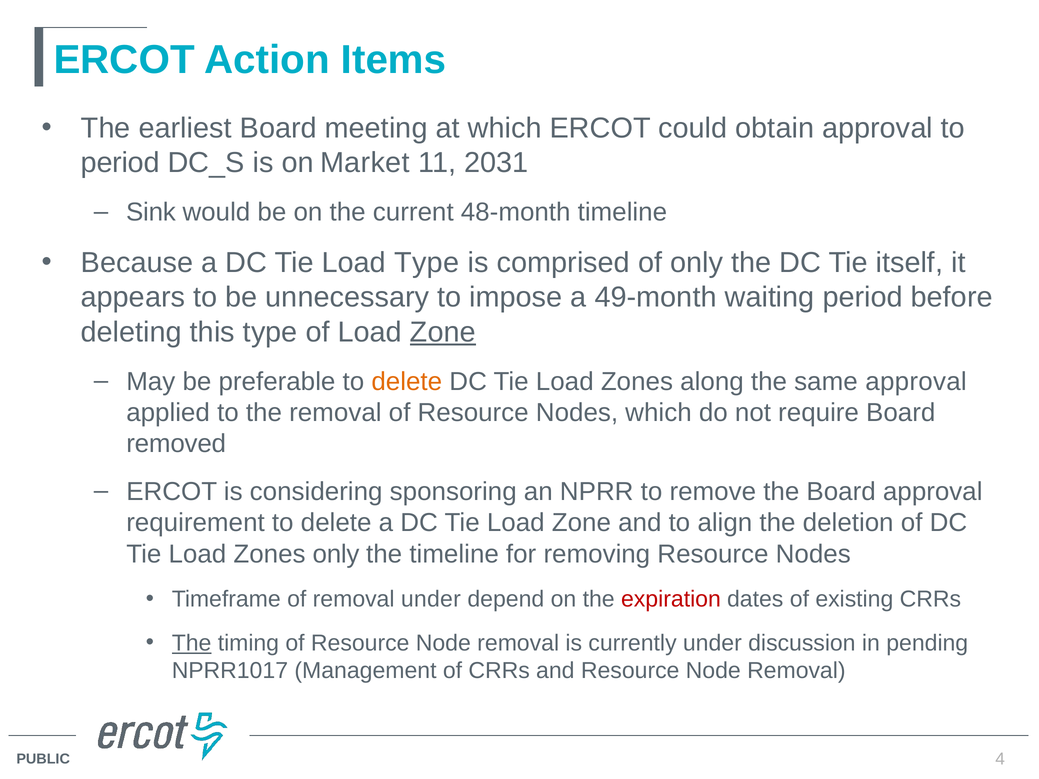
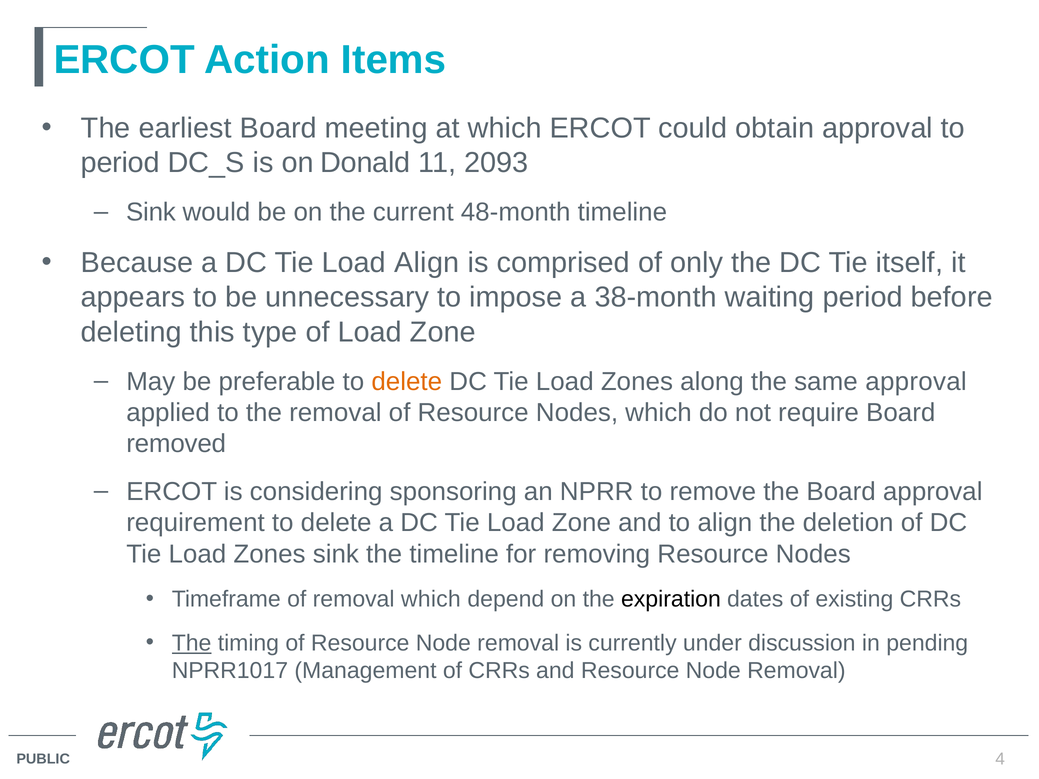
Market: Market -> Donald (365, 163)
2031: 2031 -> 2093 (496, 163)
Load Type: Type -> Align (427, 263)
49-month: 49-month -> 38-month (656, 298)
Zone underline: present -> none (443, 332)
Zones only: only -> sink (336, 554)
removal under: under -> which (431, 600)
expiration colour: red -> black (671, 600)
